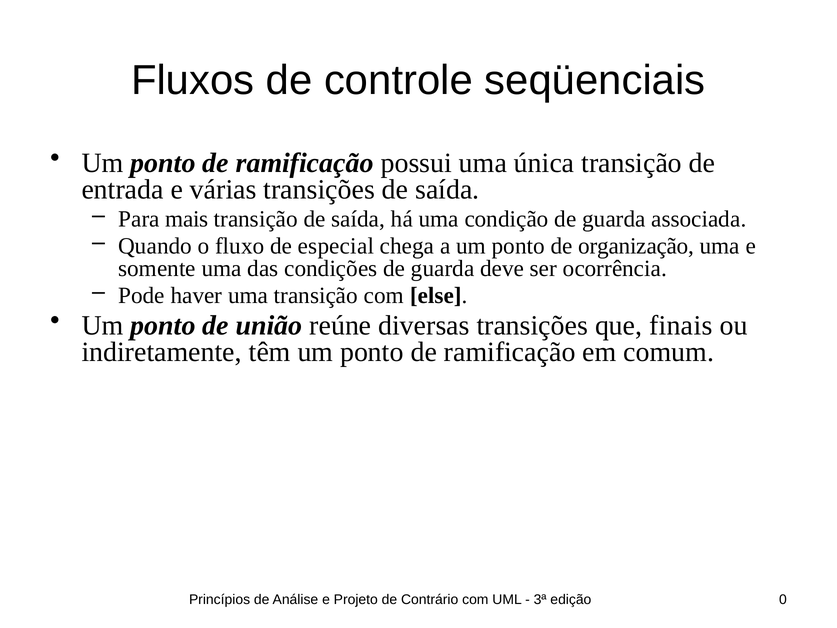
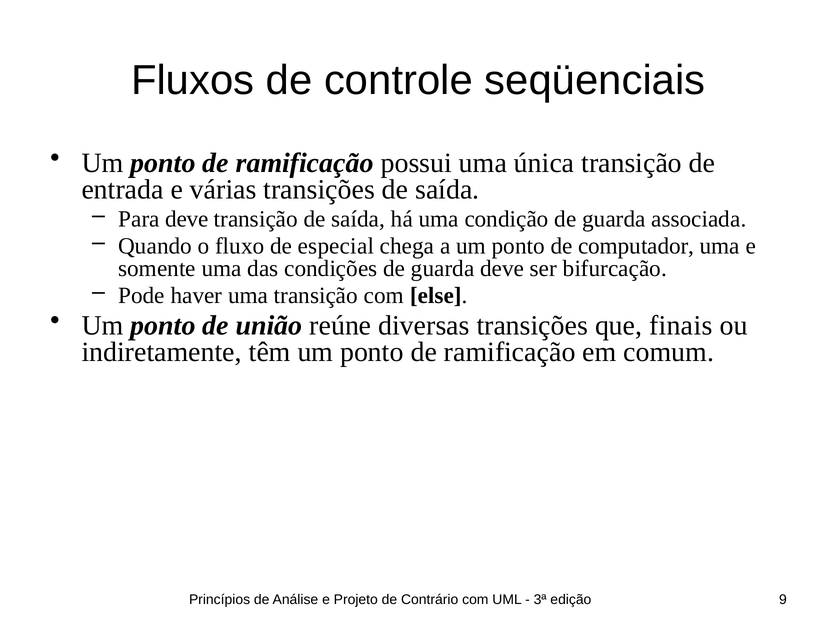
Para mais: mais -> deve (187, 219)
organização: organização -> computador (636, 246)
ocorrência: ocorrência -> bifurcação (615, 268)
0: 0 -> 9 (783, 599)
